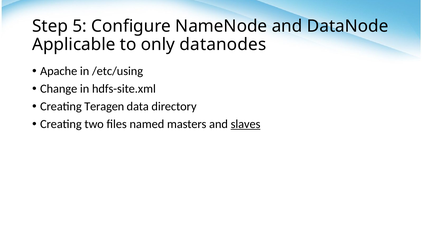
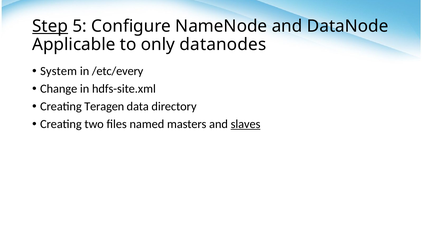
Step underline: none -> present (50, 26)
Apache: Apache -> System (59, 71)
/etc/using: /etc/using -> /etc/every (118, 71)
